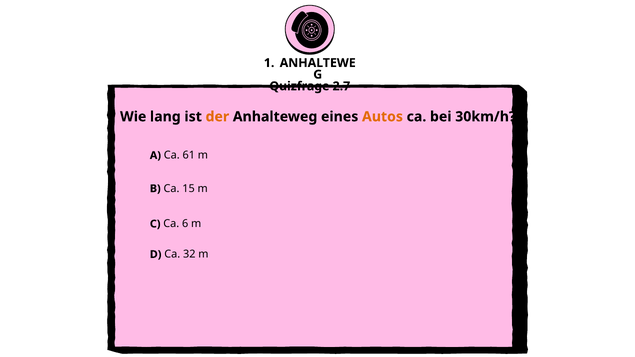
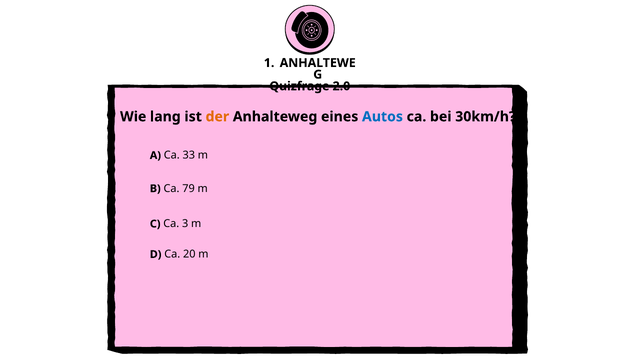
2.7: 2.7 -> 2.0 (341, 86)
Autos colour: orange -> blue (382, 117)
61: 61 -> 33 (189, 155)
15: 15 -> 79 (189, 189)
6: 6 -> 3 (185, 224)
32: 32 -> 20 (189, 255)
